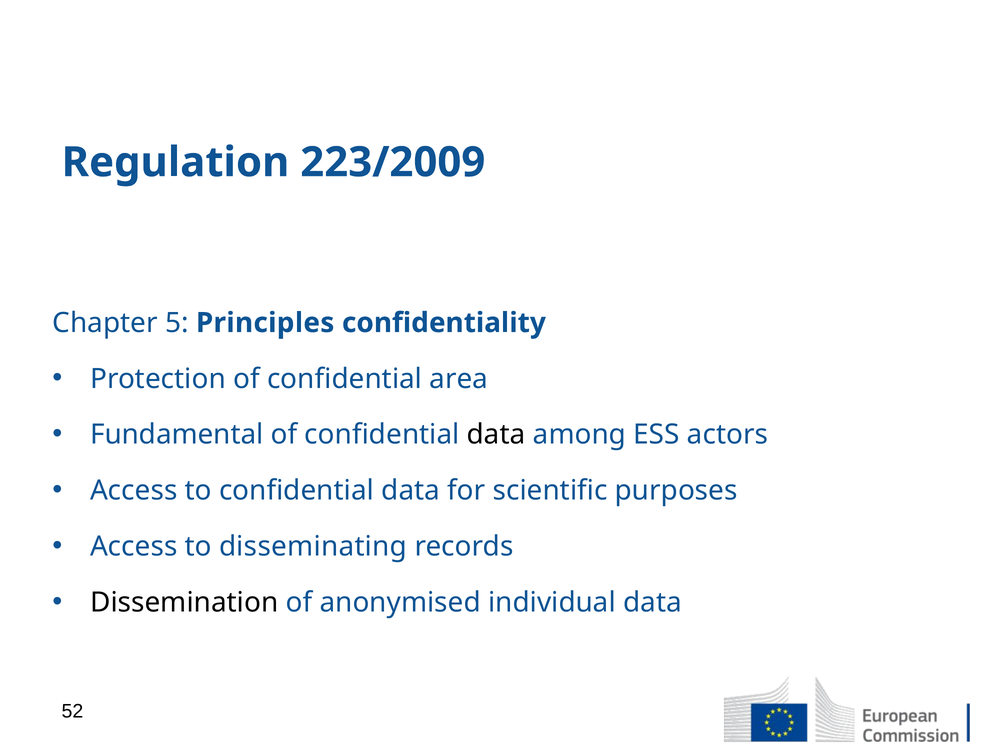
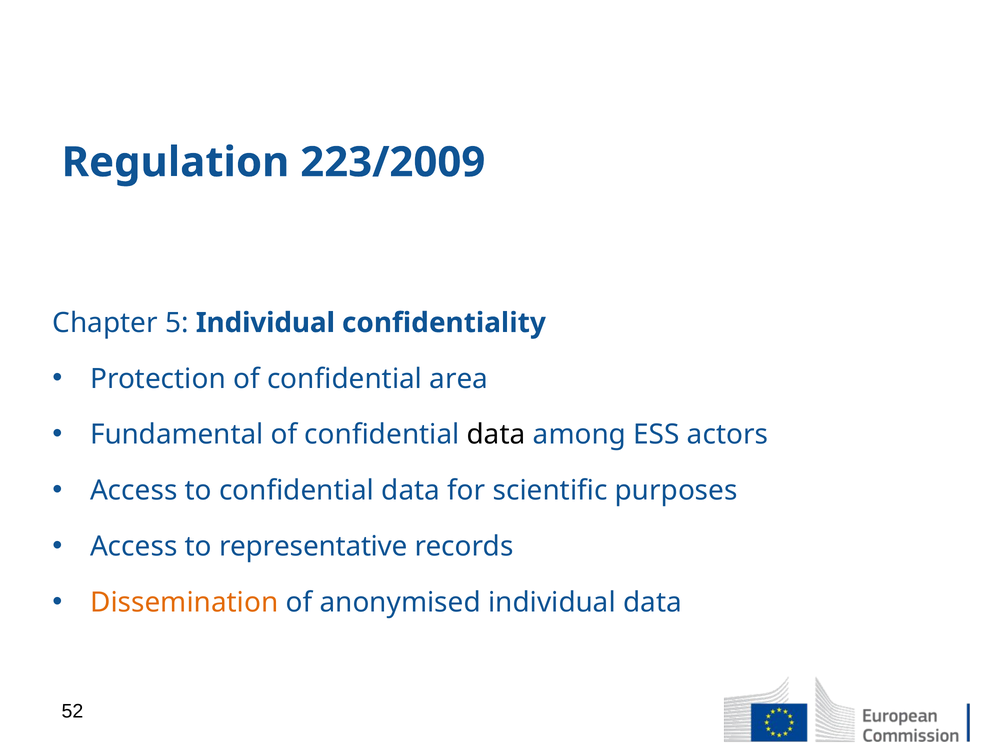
5 Principles: Principles -> Individual (265, 323)
disseminating: disseminating -> representative (313, 546)
Dissemination colour: black -> orange (184, 602)
